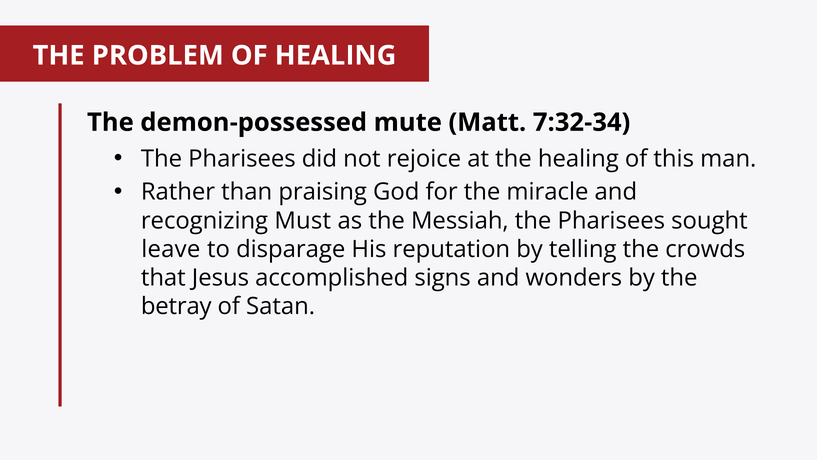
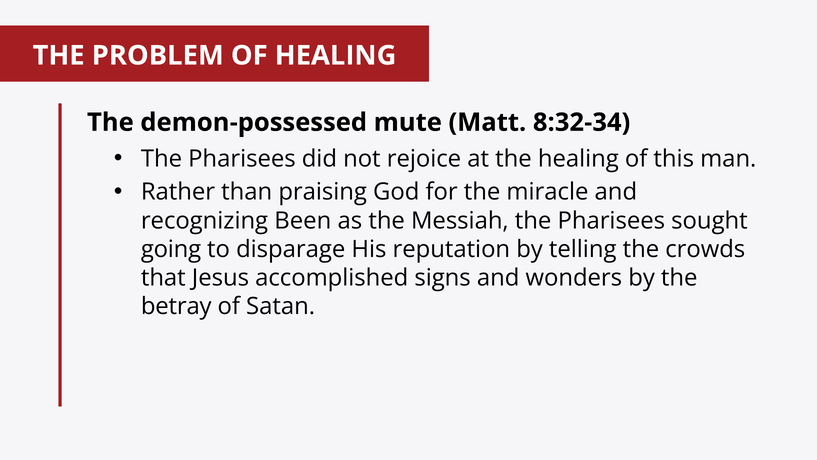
7:32-34: 7:32-34 -> 8:32-34 (582, 123)
Must: Must -> Been (303, 221)
leave: leave -> going (171, 250)
